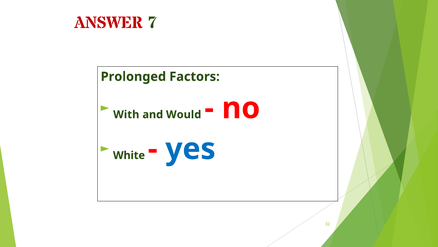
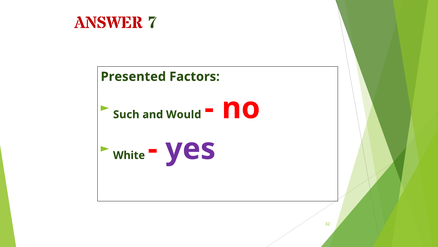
Prolonged: Prolonged -> Presented (133, 76)
With: With -> Such (126, 114)
yes colour: blue -> purple (190, 149)
